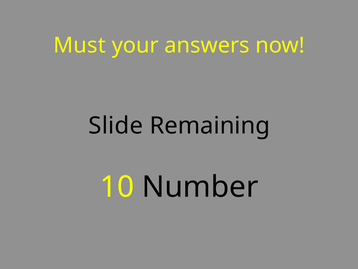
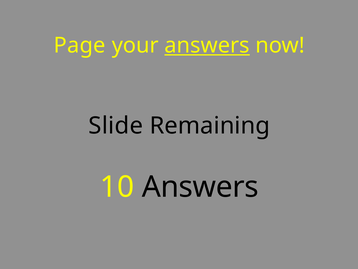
Must: Must -> Page (80, 45)
answers underline: none -> present (207, 45)
10 Number: Number -> Answers (200, 187)
